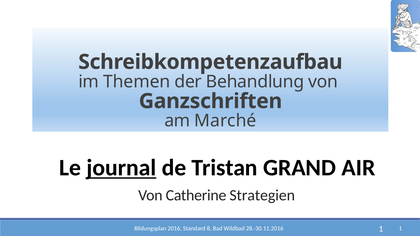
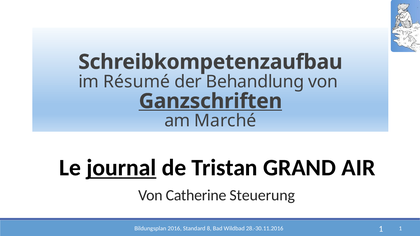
Themen: Themen -> Résumé (137, 82)
Ganzschriften underline: none -> present (211, 101)
Strategien: Strategien -> Steuerung (262, 195)
